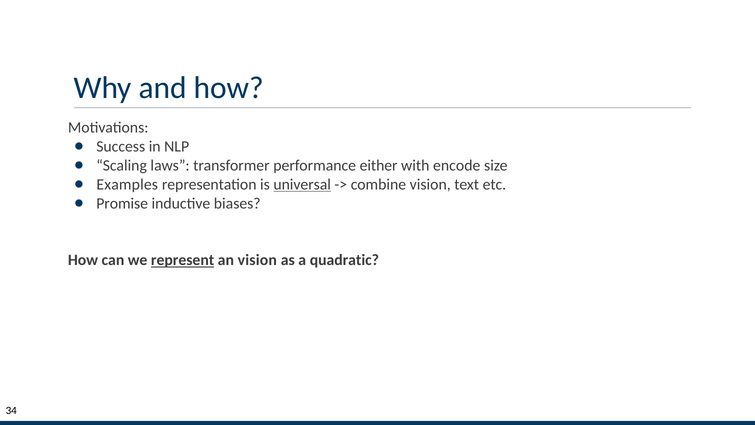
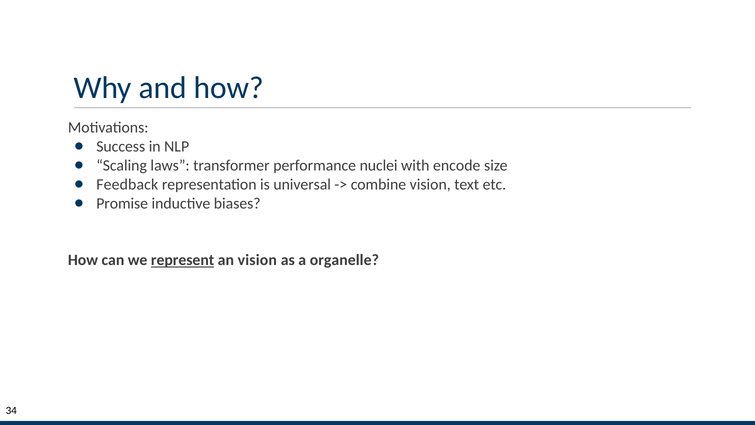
either: either -> nuclei (379, 165)
Examples: Examples -> Feedback (127, 184)
universal underline: present -> none (302, 184)
quadratic: quadratic -> organelle (344, 260)
